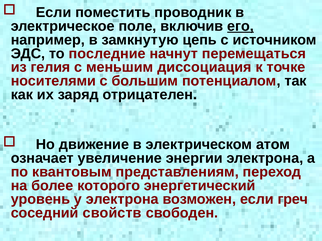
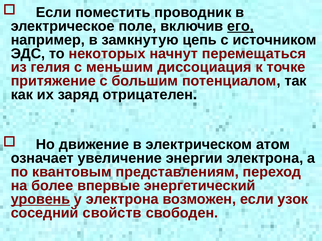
последние: последние -> некоторых (107, 54)
носителями: носителями -> притяжение (53, 81)
которого: которого -> впервые (109, 186)
уровень underline: none -> present (40, 200)
греч: греч -> узок (293, 200)
